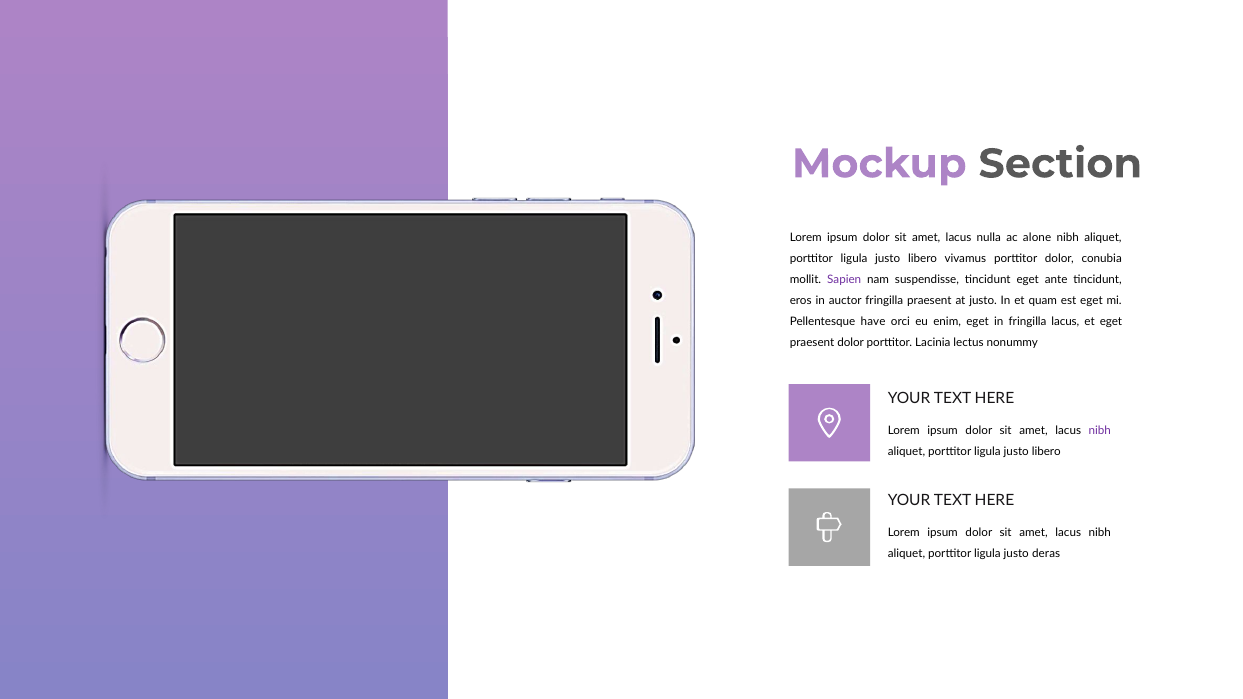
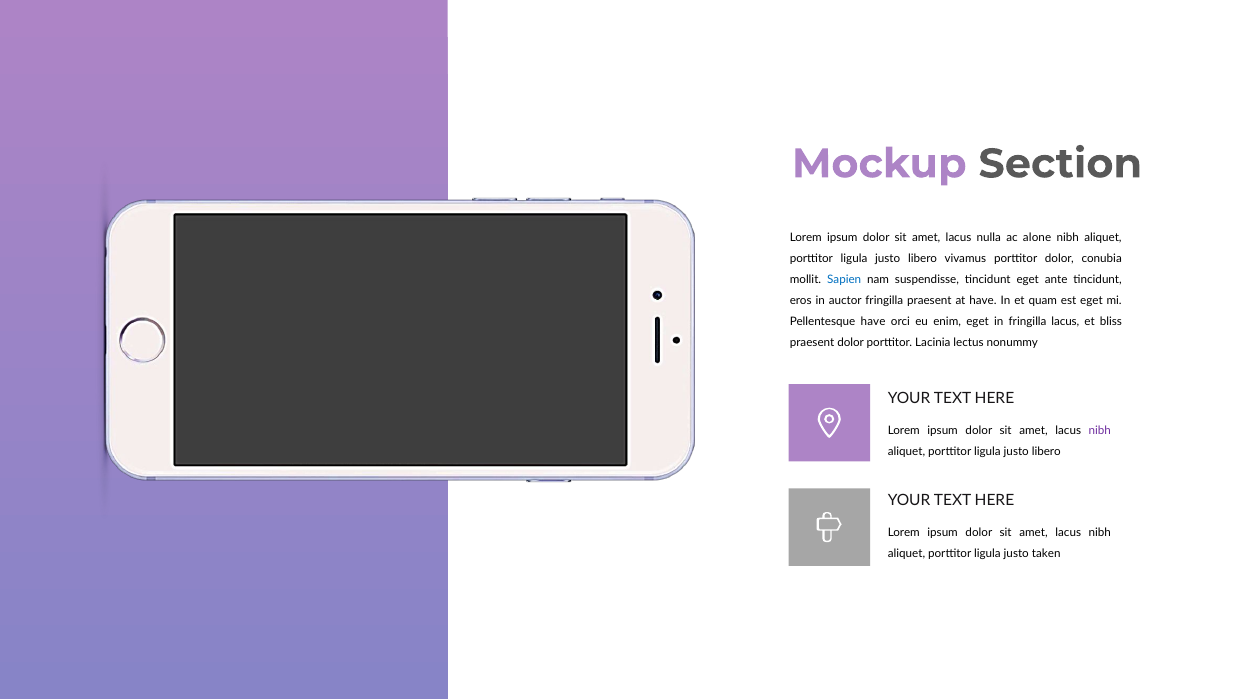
Sapien colour: purple -> blue (844, 279)
at justo: justo -> have (983, 301)
et eget: eget -> bliss (1111, 322)
deras: deras -> taken (1046, 554)
